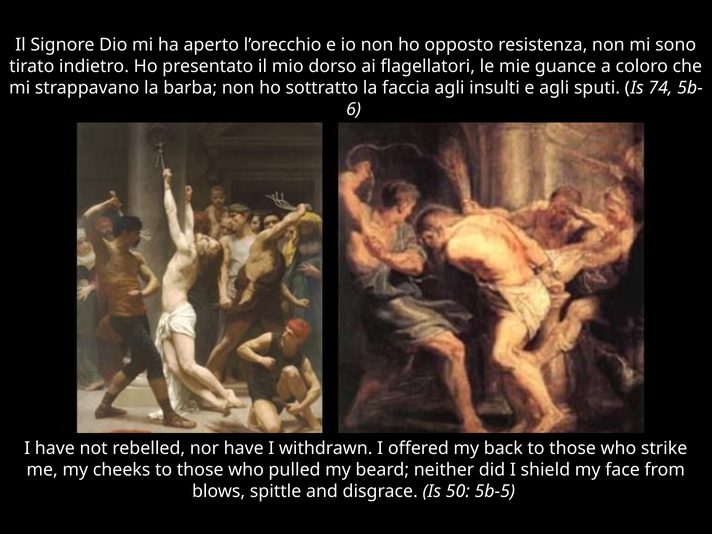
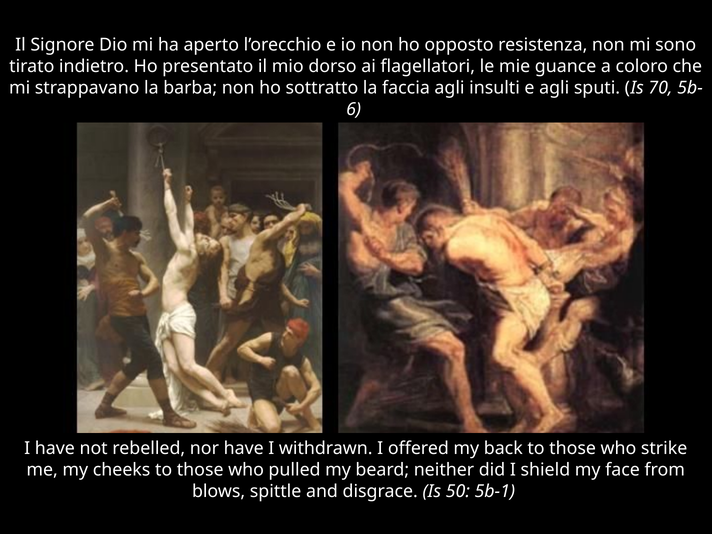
74: 74 -> 70 (660, 88)
5b-5: 5b-5 -> 5b-1 (495, 491)
